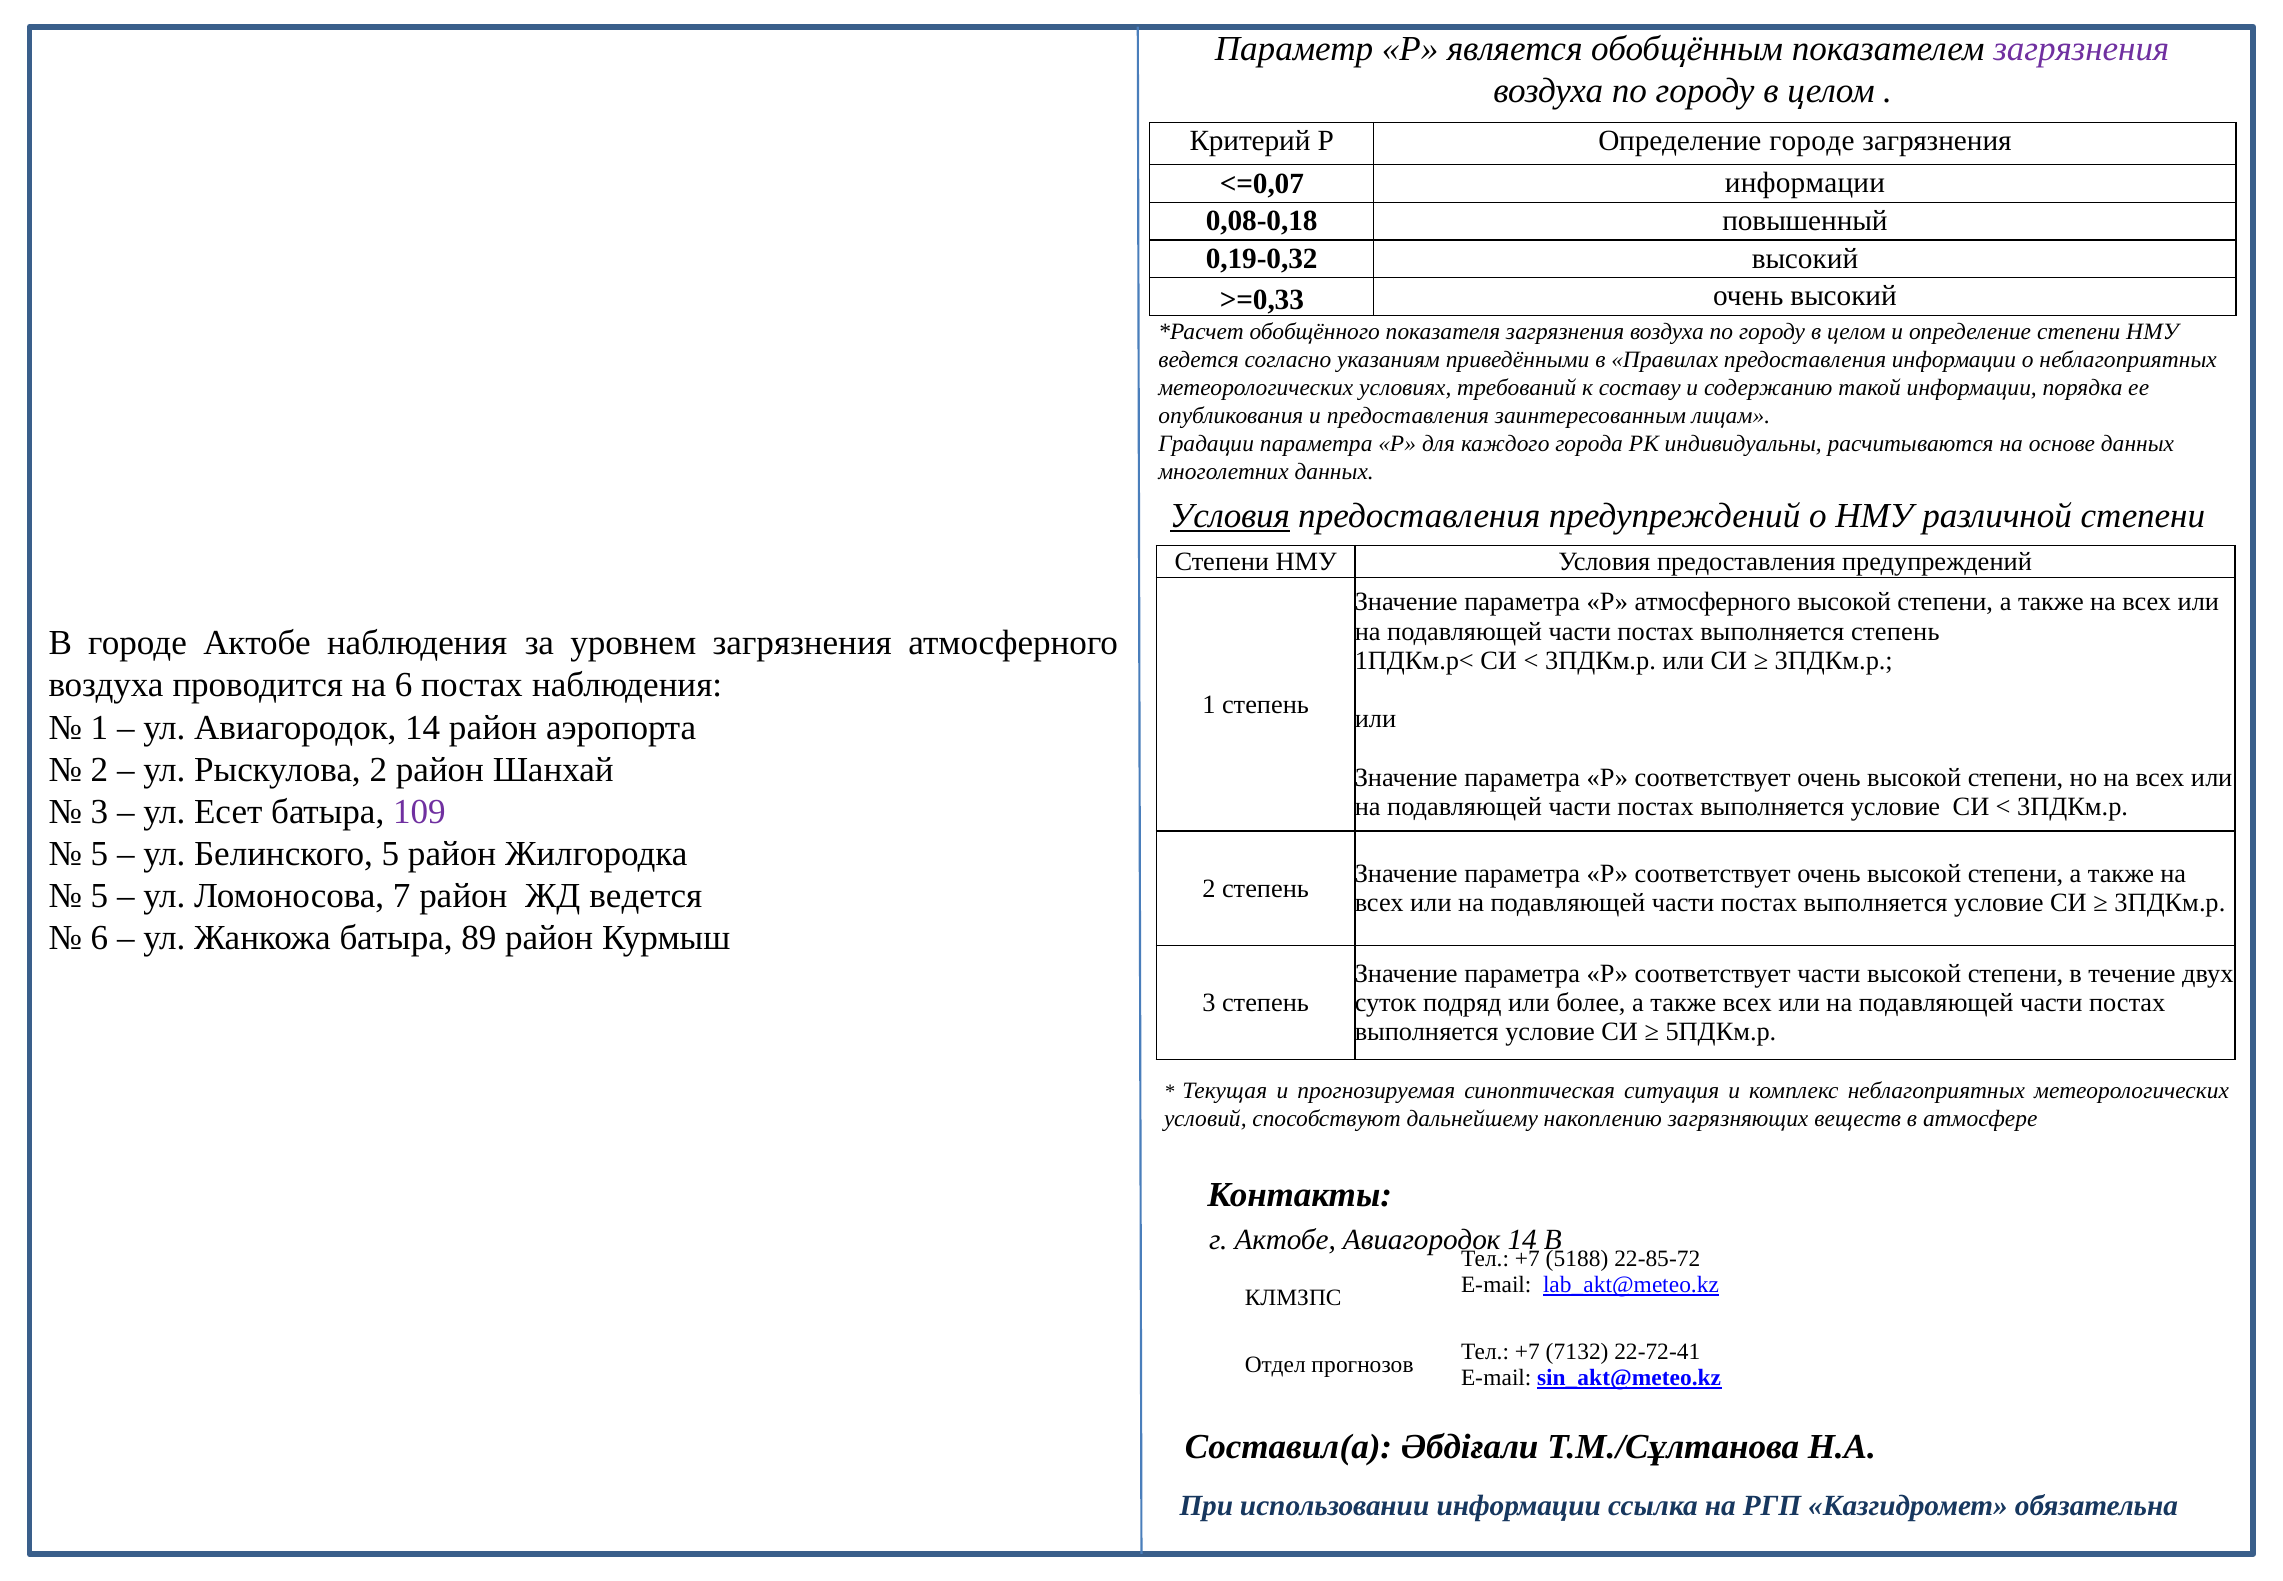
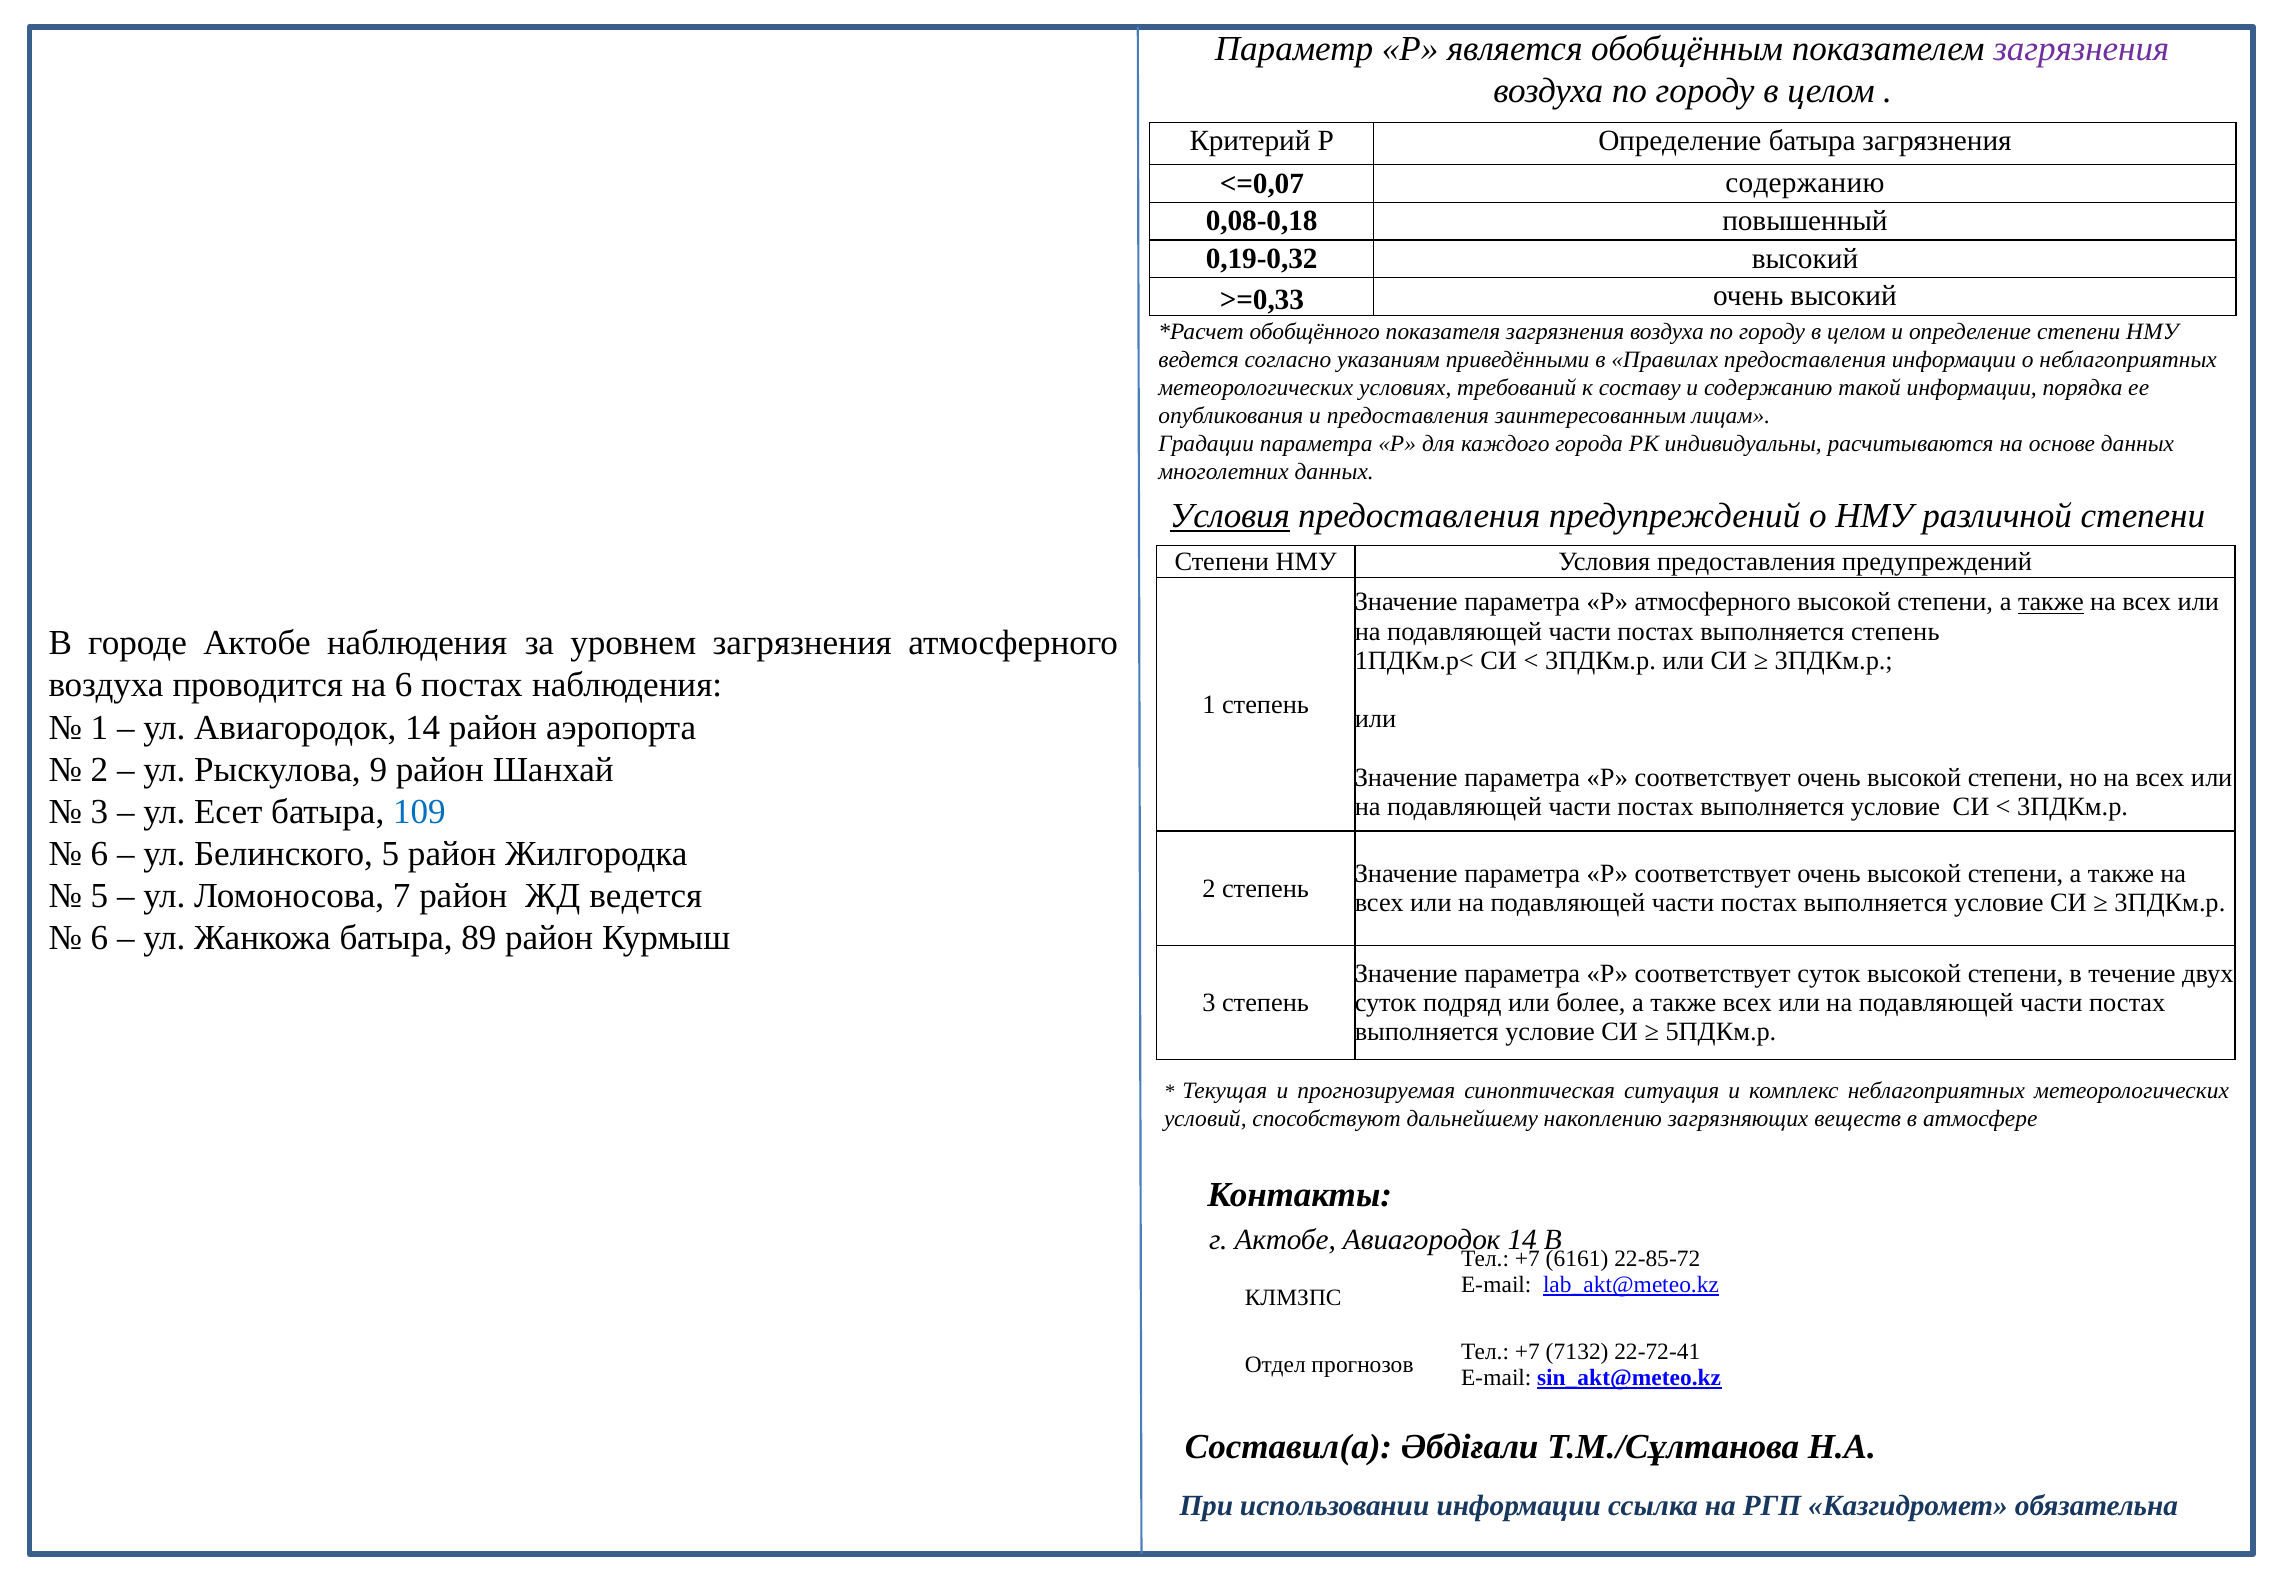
Определение городе: городе -> батыра (1812, 141)
<=0,07 информации: информации -> содержанию (1805, 183)
также underline: none -> present (2051, 602)
Рыскулова 2: 2 -> 9 (378, 769)
109 colour: purple -> blue (419, 812)
5: 5 -> 6 (99, 854)
соответствует части: части -> суток (1829, 973)
5188: 5188 -> 6161 (1577, 1258)
